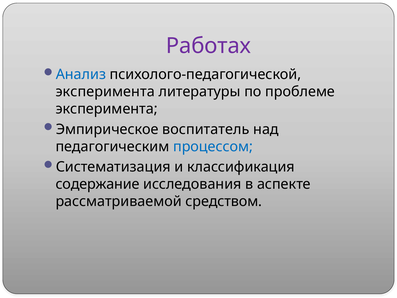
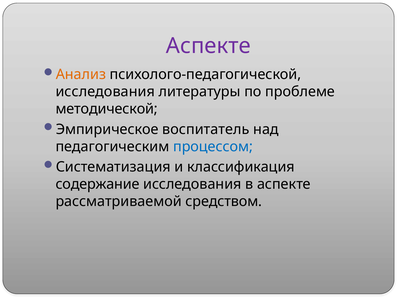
Работах: Работах -> Аспекте (208, 46)
Анализ colour: blue -> orange (81, 74)
эксперимента: эксперимента -> исследования (105, 92)
эксперимента: эксперимента -> методической (107, 109)
